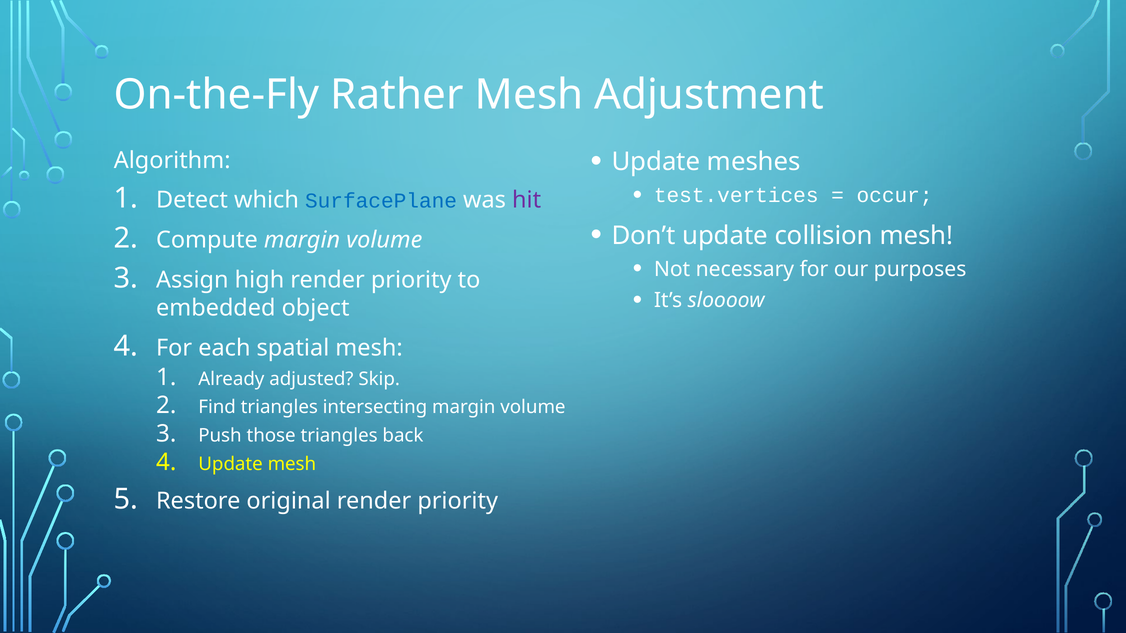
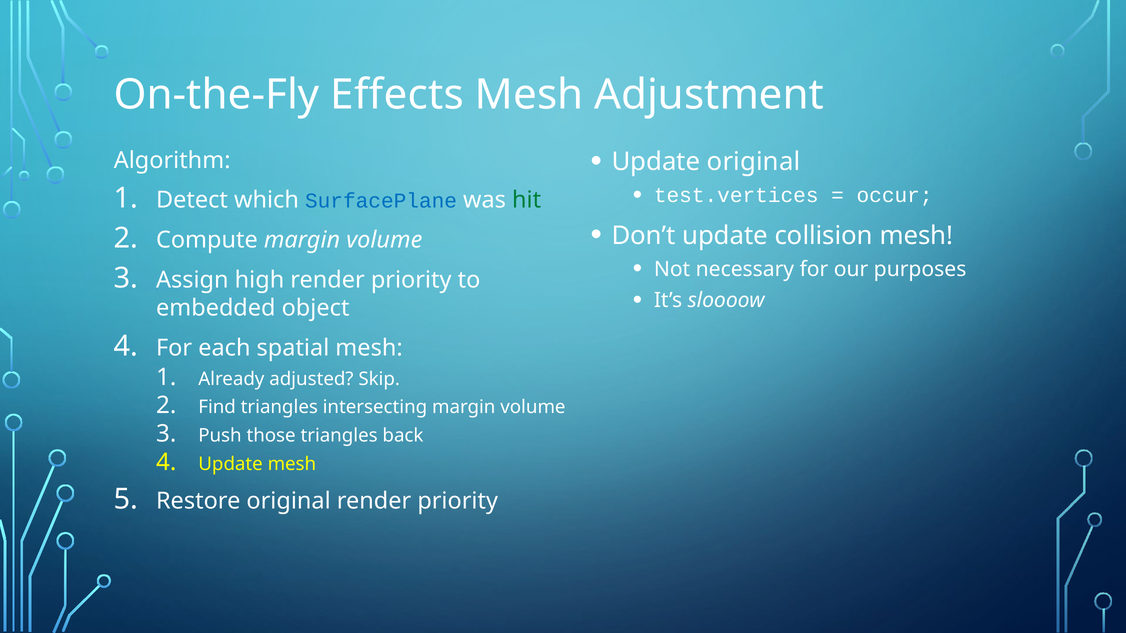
Rather: Rather -> Effects (397, 95)
Update meshes: meshes -> original (754, 162)
hit colour: purple -> green (527, 200)
